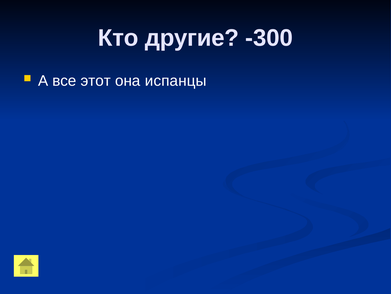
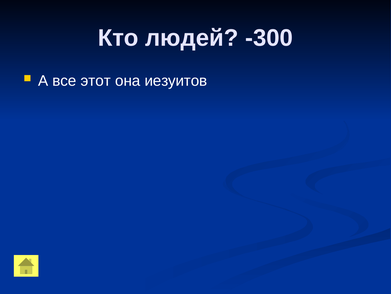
другие: другие -> людей (192, 38)
испанцы: испанцы -> иезуитов (176, 81)
